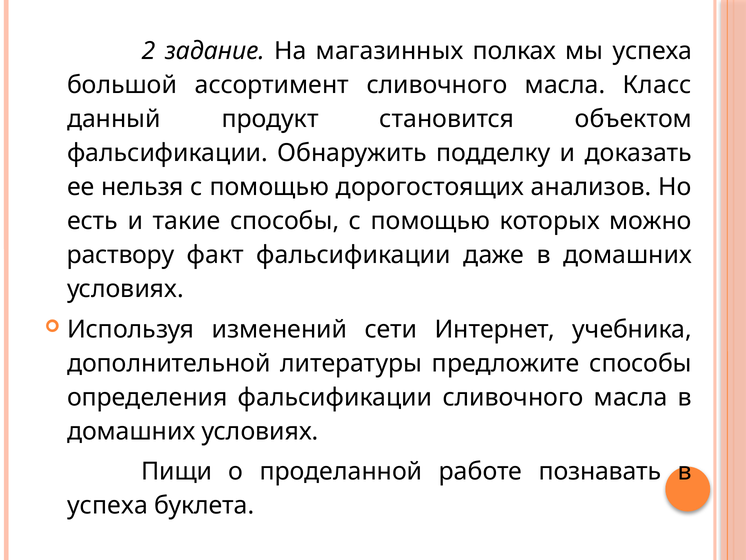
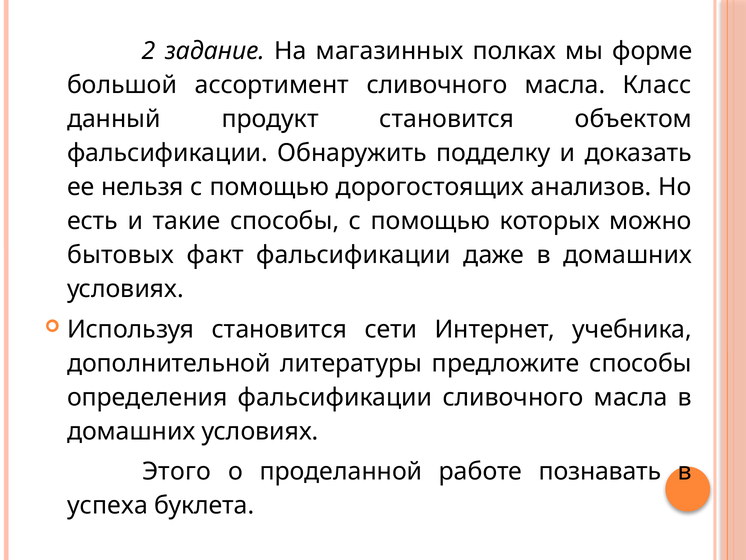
мы успеха: успеха -> форме (652, 51)
раствору: раствору -> бытовых (120, 255)
Используя изменений: изменений -> становится (279, 329)
Пищи: Пищи -> Этого (177, 471)
